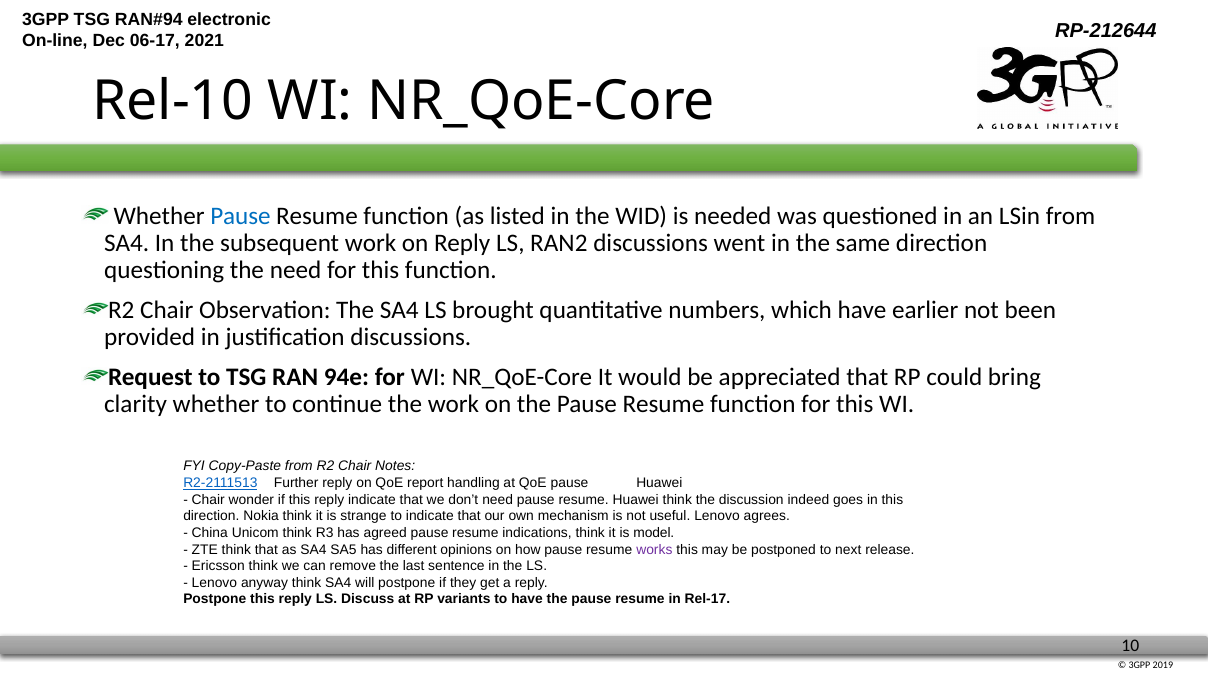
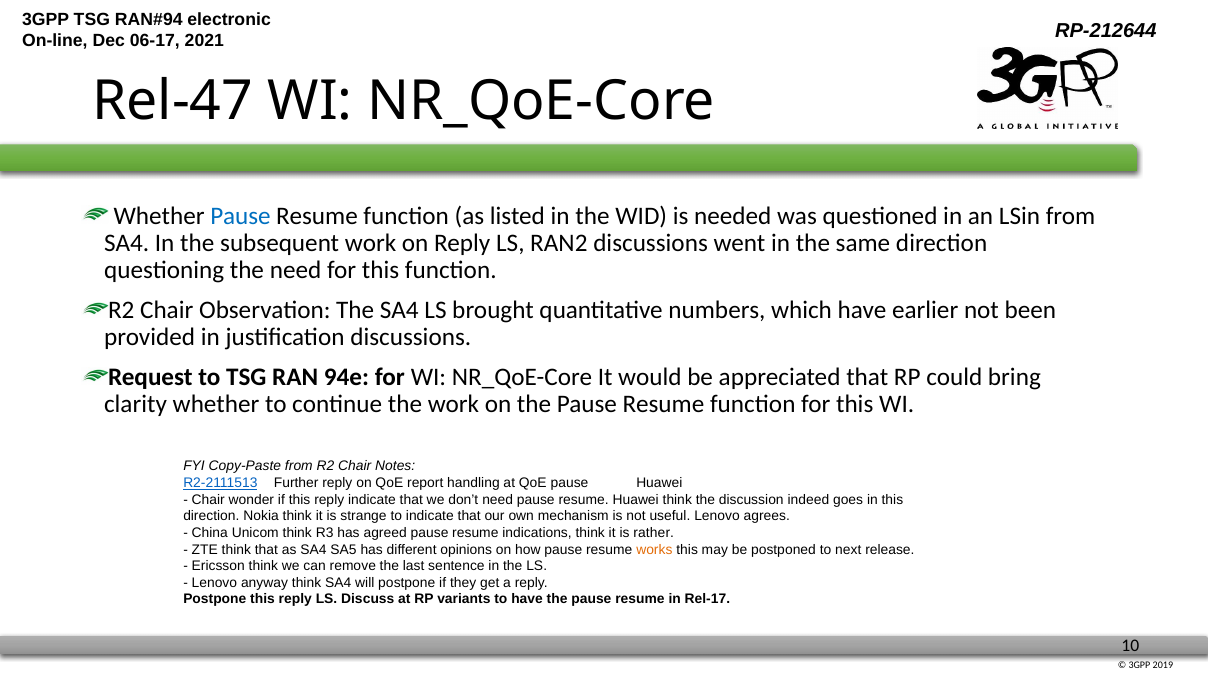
Rel-10: Rel-10 -> Rel-47 (173, 101)
model: model -> rather (654, 532)
works colour: purple -> orange (654, 549)
